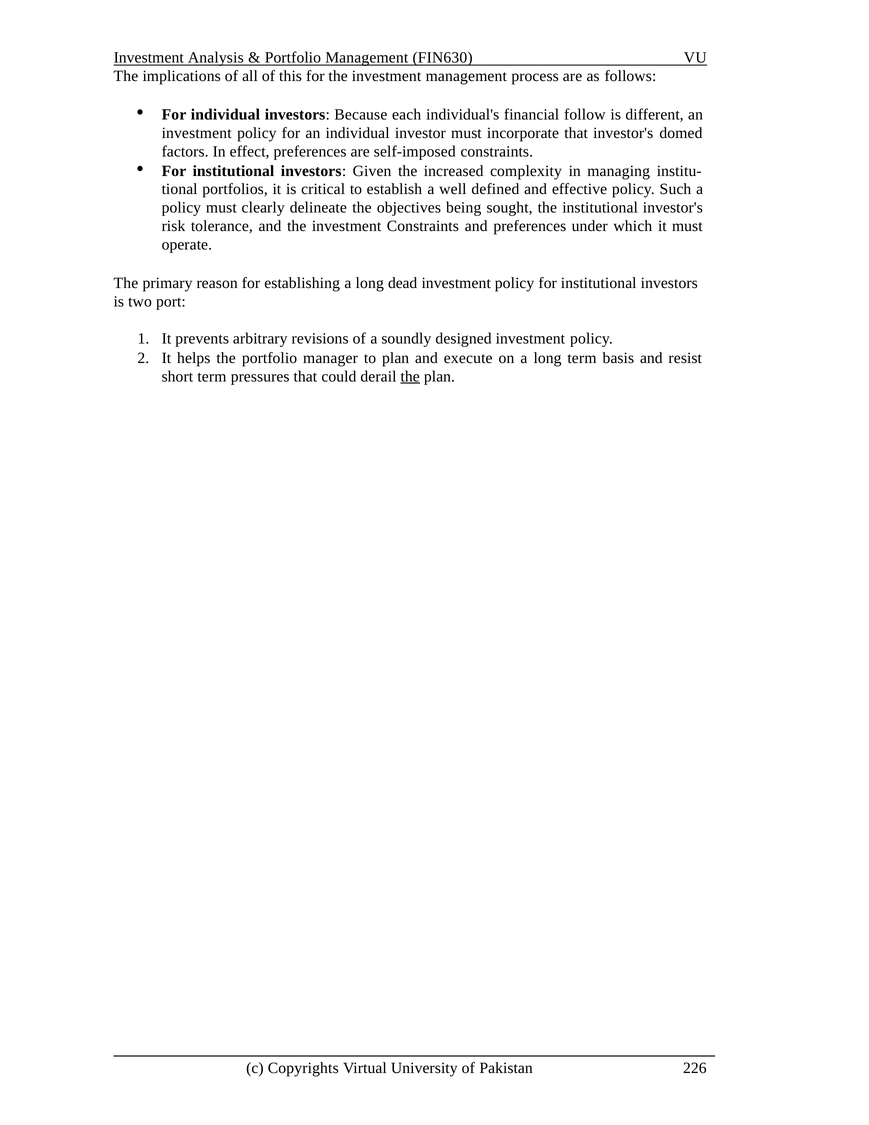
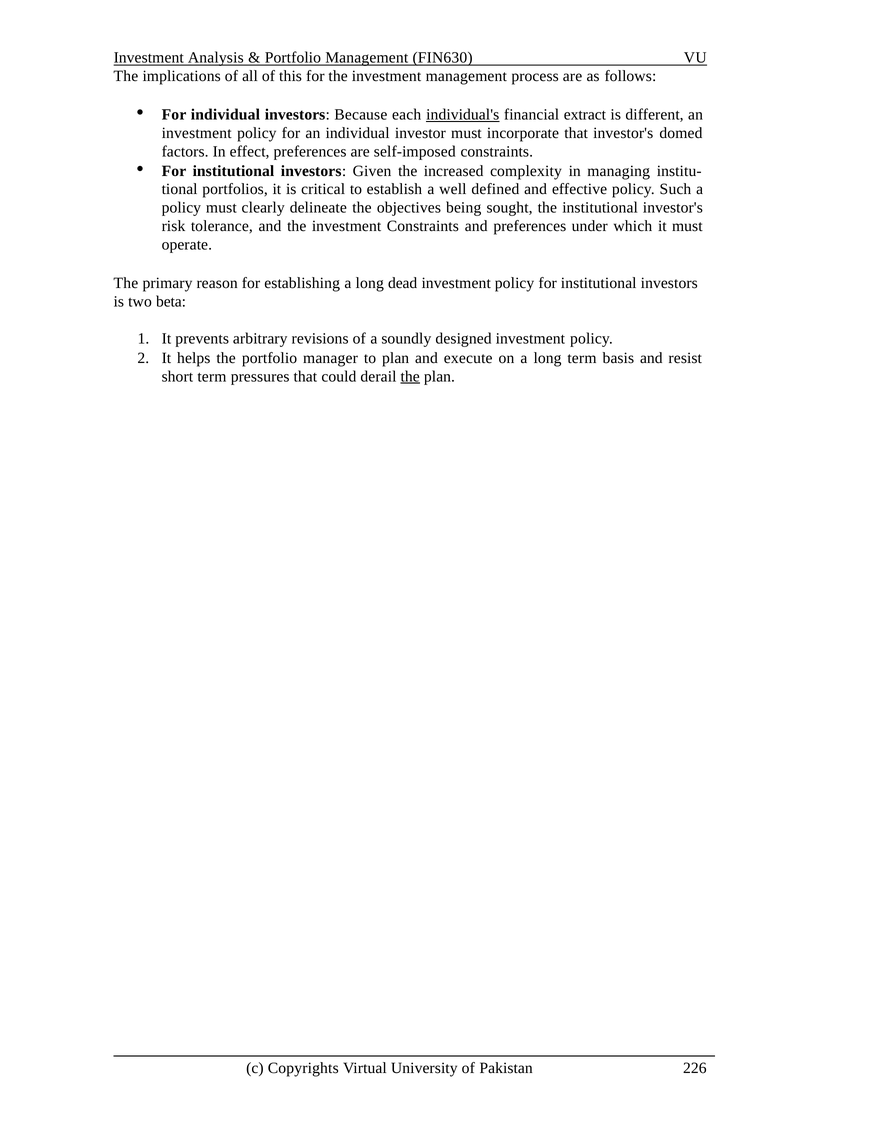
individual's underline: none -> present (463, 115)
follow: follow -> extract (585, 115)
port: port -> beta (171, 302)
